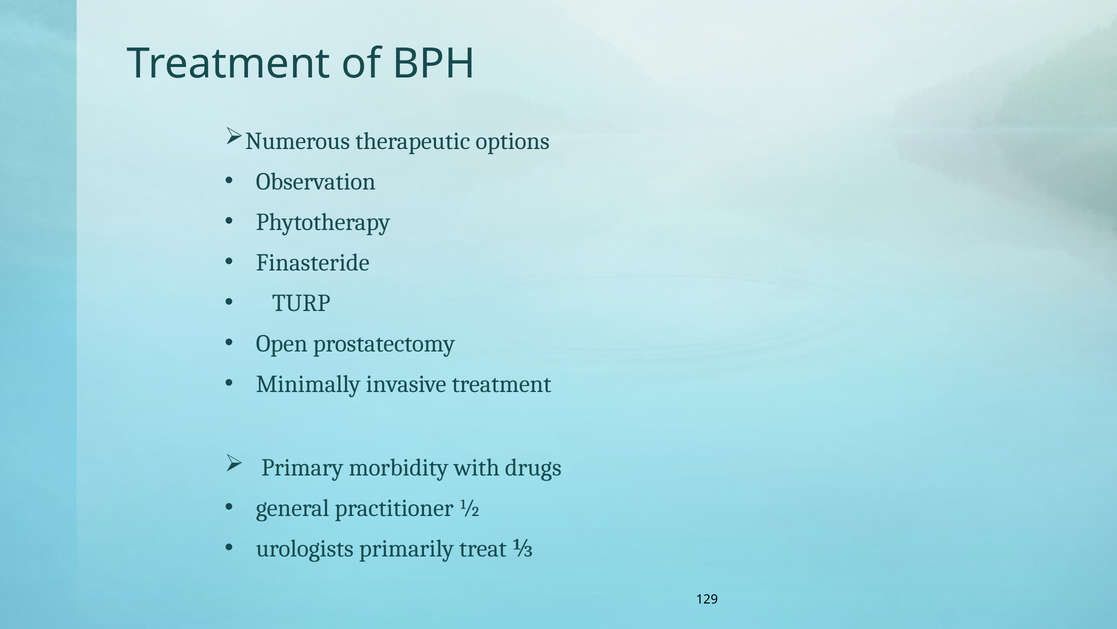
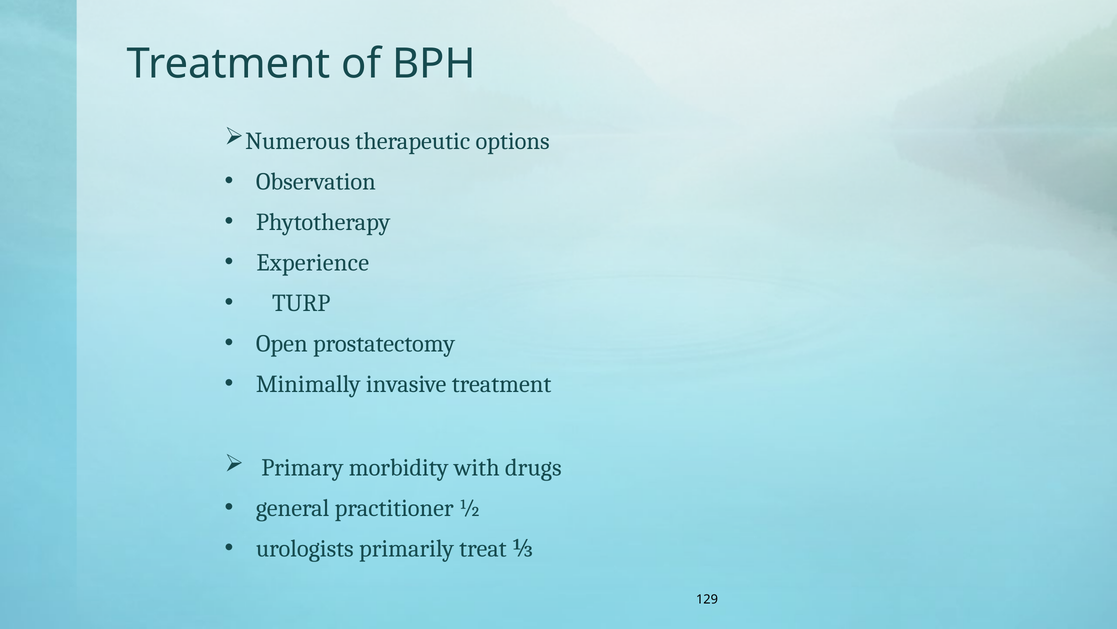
Finasteride: Finasteride -> Experience (313, 262)
